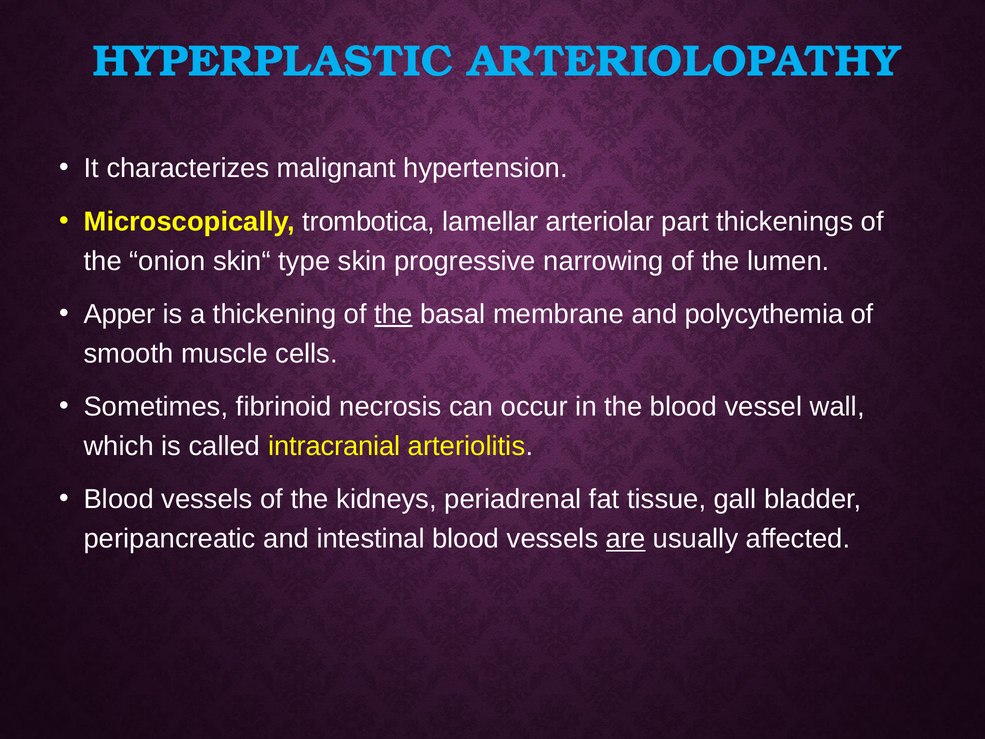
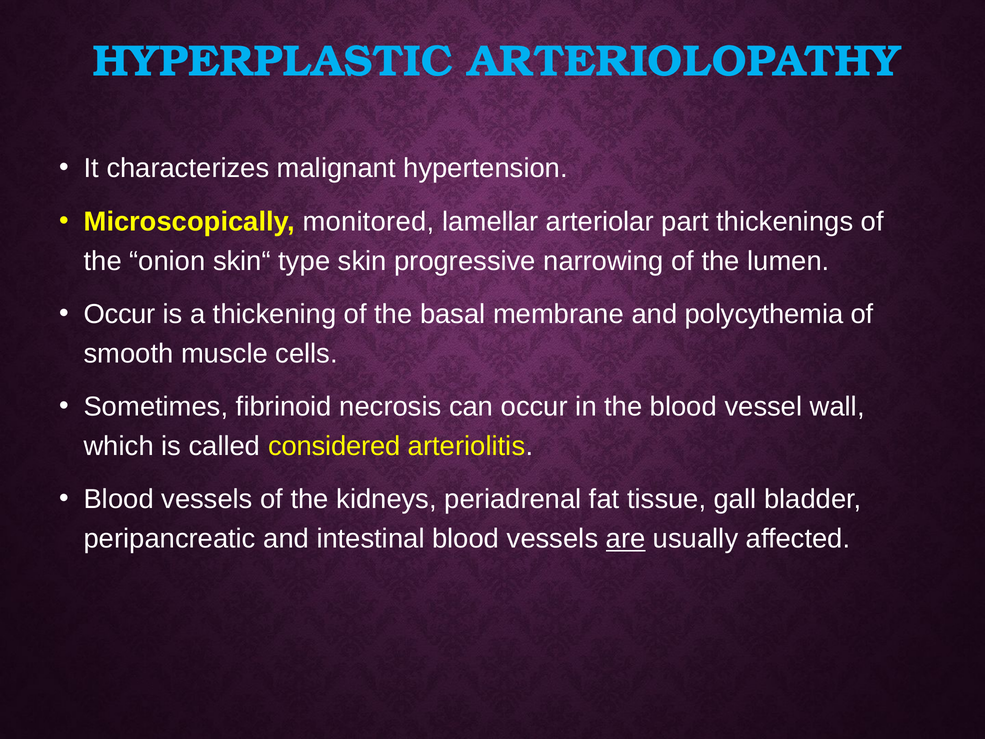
trombotica: trombotica -> monitored (368, 222)
Apper: Apper -> Occur (120, 314)
the underline: present -> none (393, 314)
intracranial: intracranial -> considered (334, 446)
